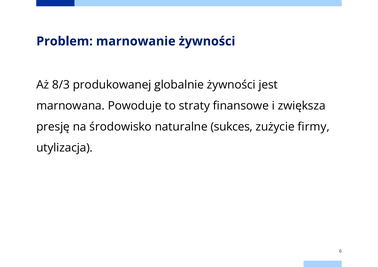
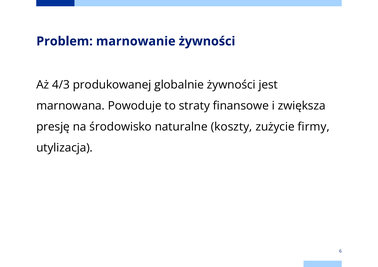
8/3: 8/3 -> 4/3 (61, 85)
sukces: sukces -> koszty (232, 127)
